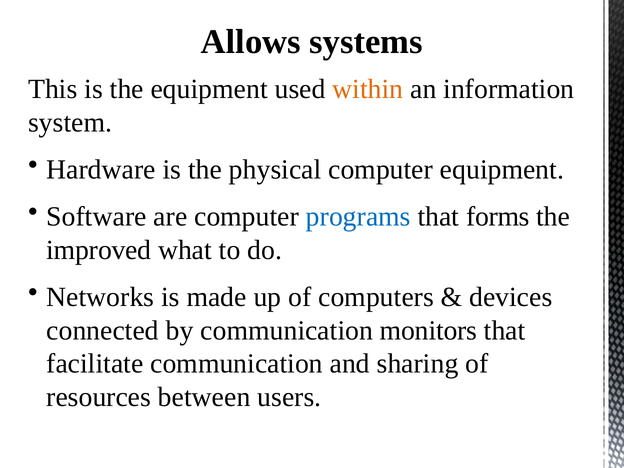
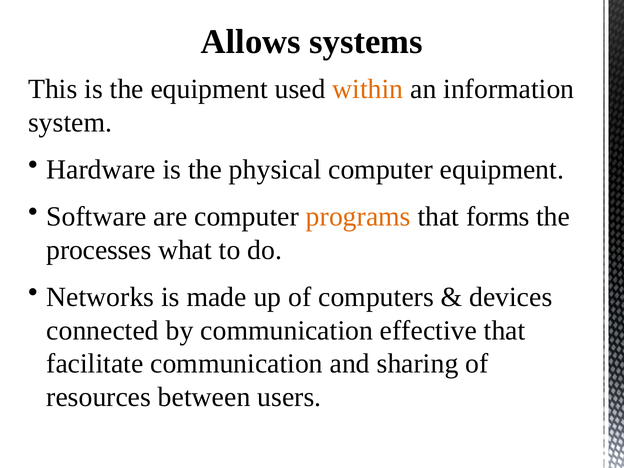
programs colour: blue -> orange (358, 217)
improved: improved -> processes (99, 250)
monitors: monitors -> effective (428, 331)
